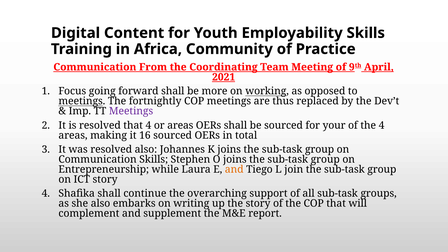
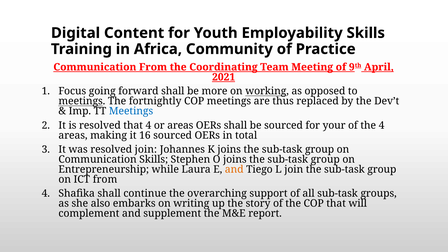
Meetings colour: purple -> blue (131, 111)
resolved also: also -> join (146, 149)
ICT story: story -> from (105, 179)
